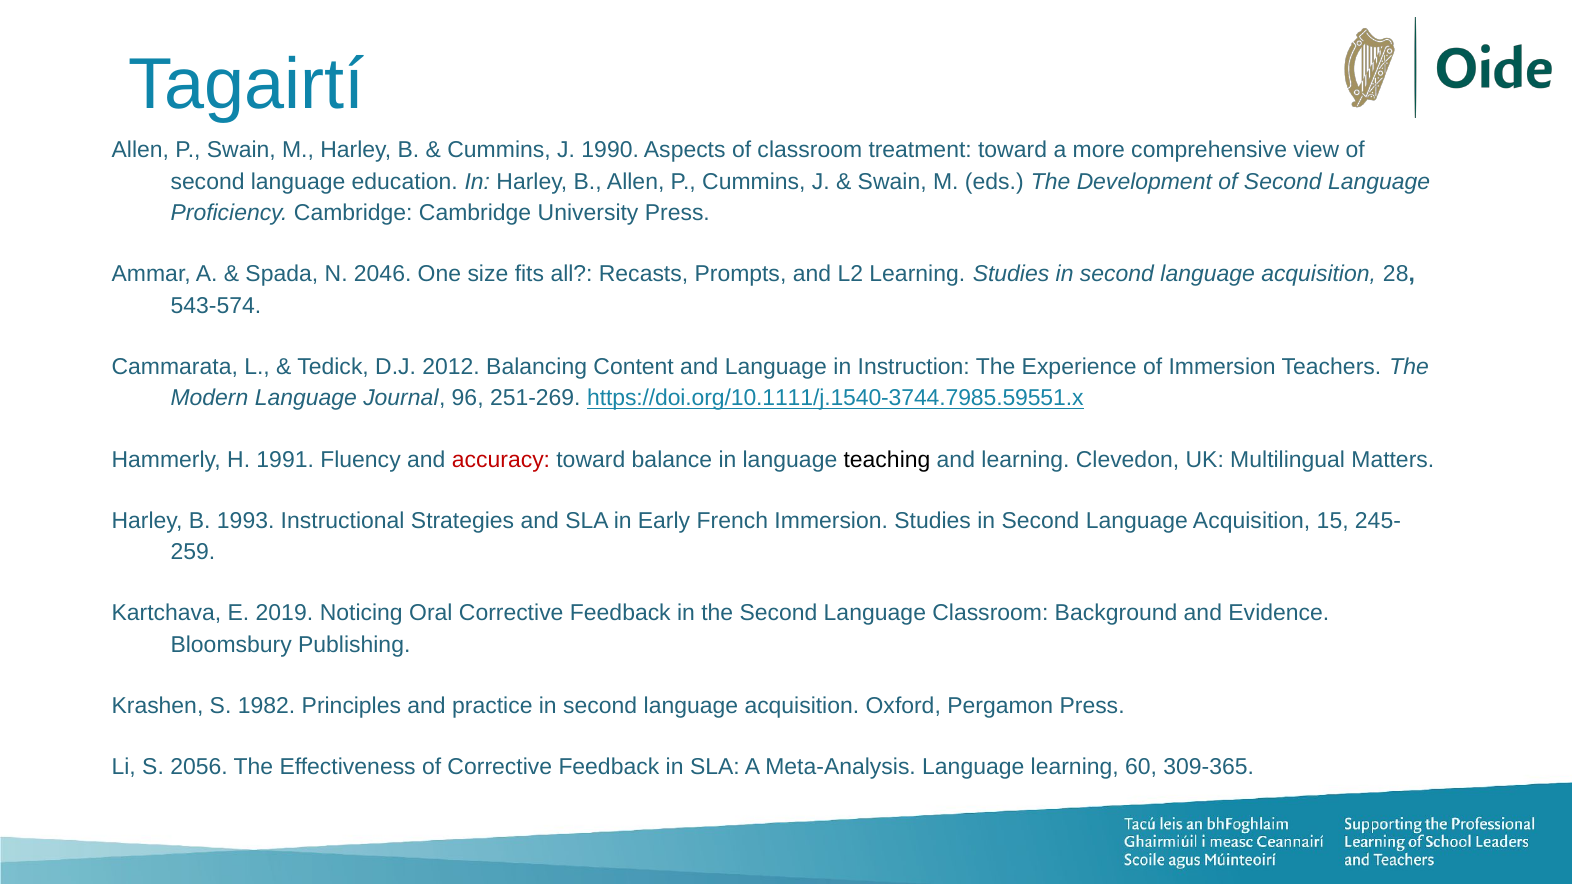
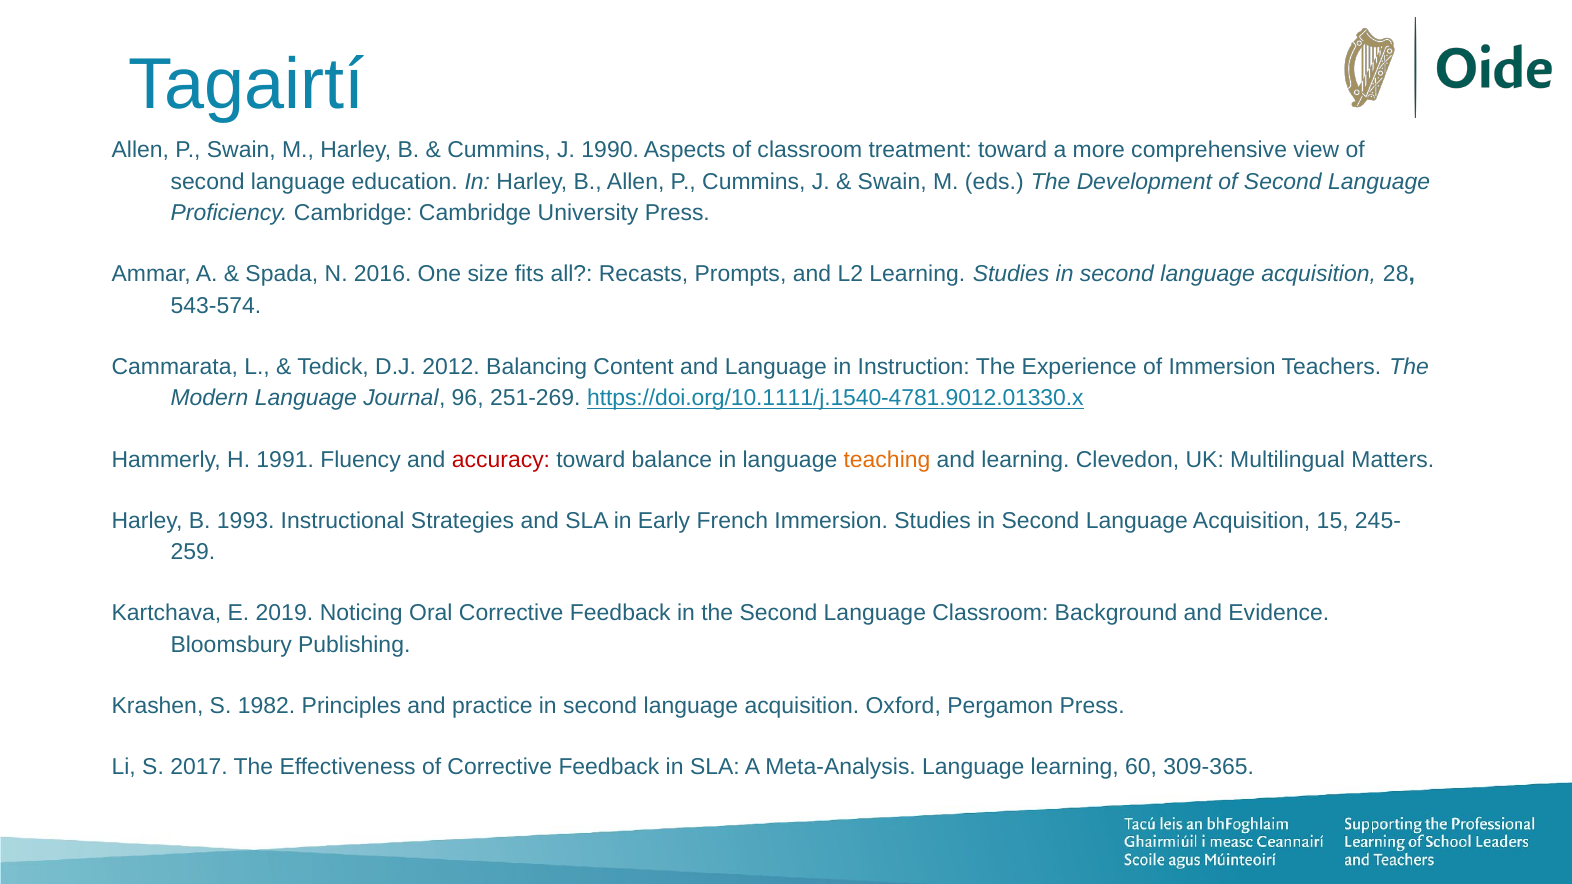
2046: 2046 -> 2016 (383, 274)
https://doi.org/10.1111/j.1540-3744.7985.59551.x: https://doi.org/10.1111/j.1540-3744.7985.59551.x -> https://doi.org/10.1111/j.1540-4781.9012.01330.x (835, 399)
teaching colour: black -> orange (887, 460)
2056: 2056 -> 2017 (199, 767)
